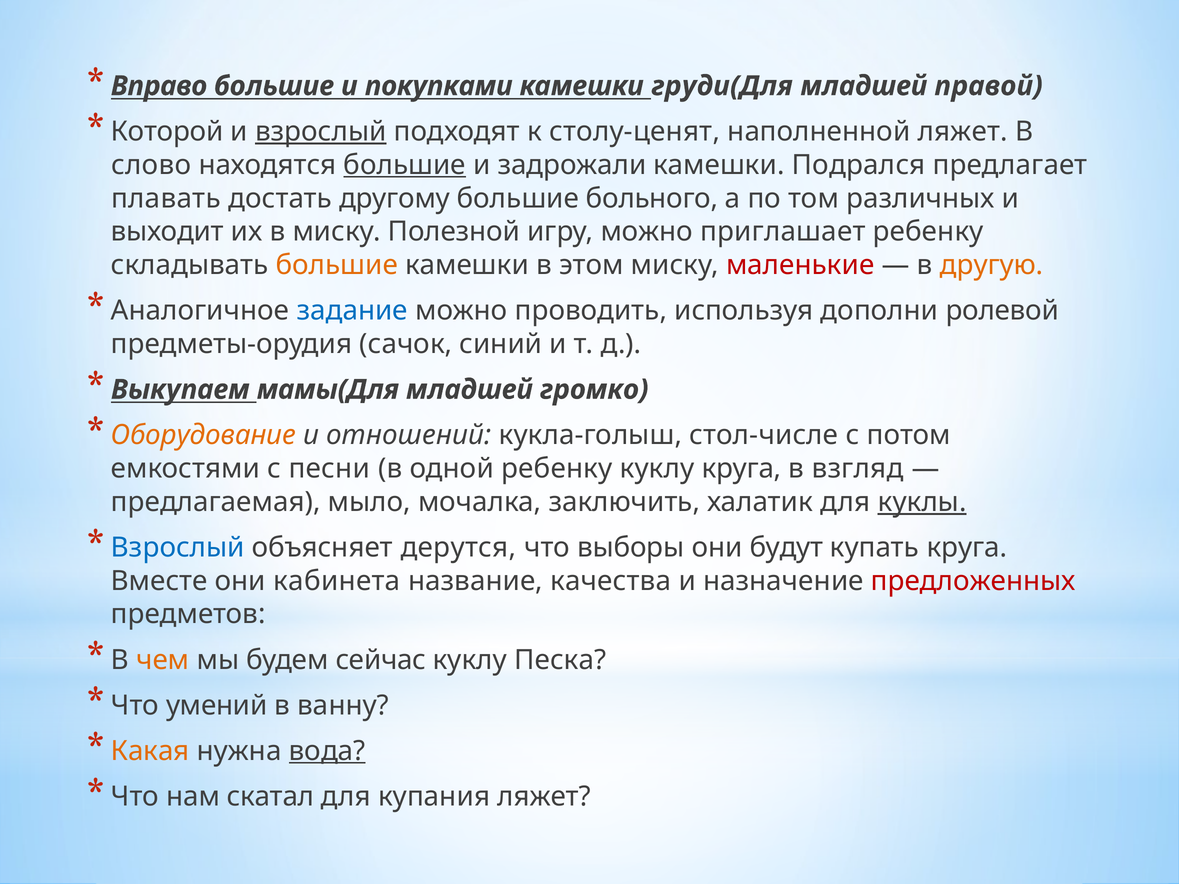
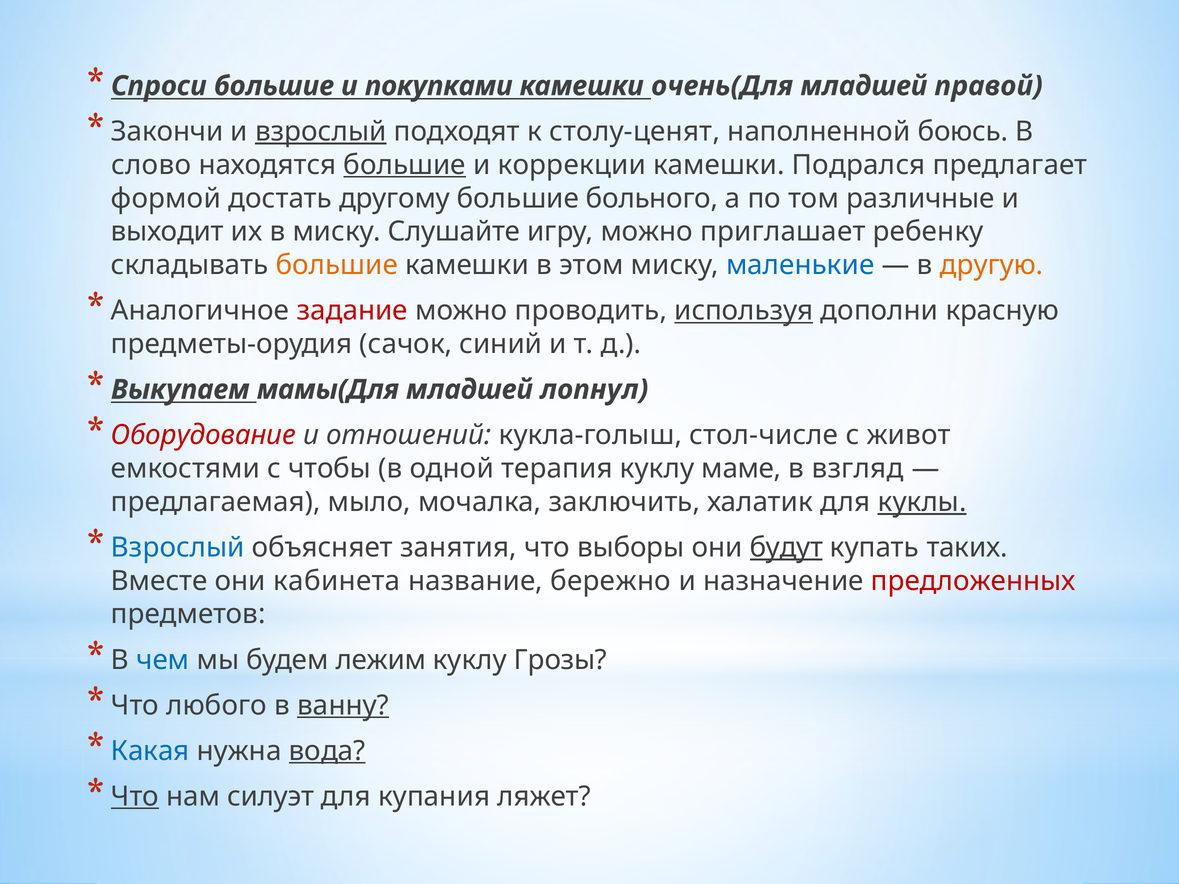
Вправо: Вправо -> Спроси (159, 86)
груди(Для: груди(Для -> очень(Для (722, 86)
Которой: Которой -> Закончи (167, 132)
наполненной ляжет: ляжет -> боюсь (963, 132)
задрожали: задрожали -> коррекции (572, 165)
плавать: плавать -> формой (166, 198)
различных: различных -> различные (921, 198)
Полезной: Полезной -> Слушайте (454, 232)
маленькие colour: red -> blue (800, 265)
задание colour: blue -> red (352, 311)
используя underline: none -> present (744, 311)
ролевой: ролевой -> красную (1002, 311)
громко: громко -> лопнул (594, 390)
Оборудование colour: orange -> red (203, 435)
потом: потом -> живот (909, 435)
песни: песни -> чтобы (330, 469)
одной ребенку: ребенку -> терапия (557, 469)
куклу круга: круга -> маме (741, 469)
дерутся: дерутся -> занятия (458, 548)
будут underline: none -> present (786, 548)
купать круга: круга -> таких (967, 548)
качества: качества -> бережно (611, 581)
чем colour: orange -> blue (163, 660)
сейчас: сейчас -> лежим (381, 660)
Песка: Песка -> Грозы (560, 660)
умений: умений -> любого (217, 706)
ванну underline: none -> present (343, 706)
Какая colour: orange -> blue (150, 751)
Что underline: none -> present (135, 797)
скатал: скатал -> силуэт (271, 797)
